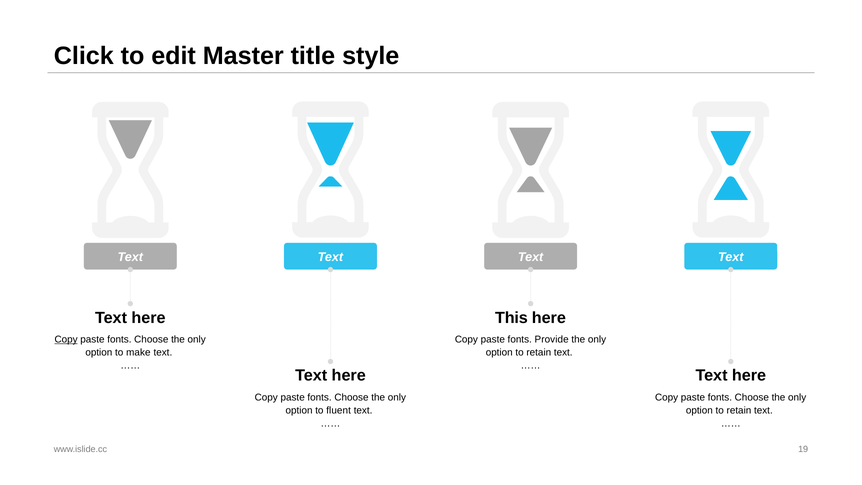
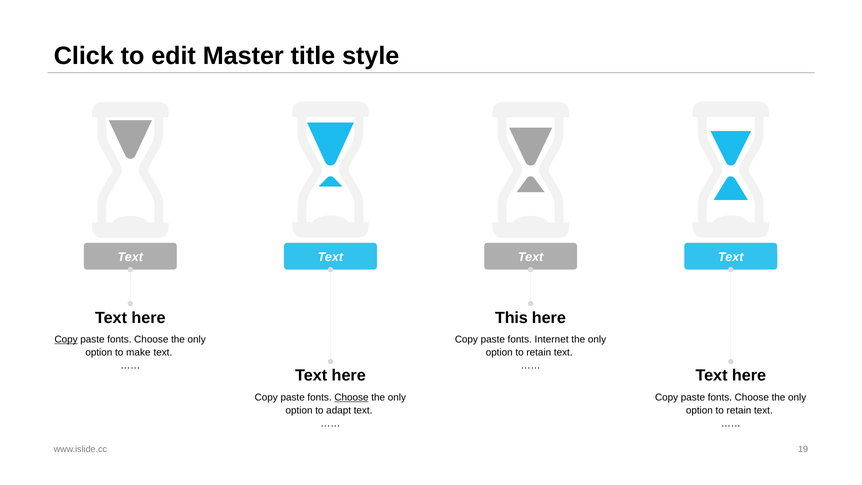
Provide: Provide -> Internet (552, 339)
Choose underline: none -> present (351, 397)
fluent: fluent -> adapt (339, 410)
